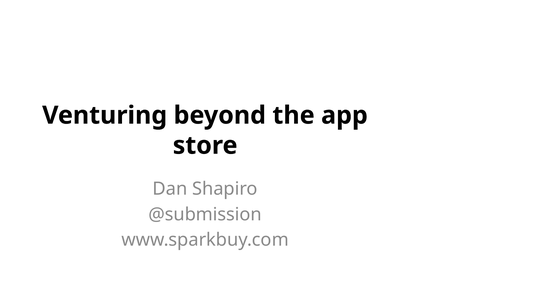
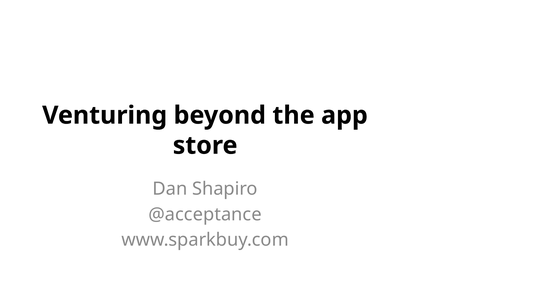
@submission: @submission -> @acceptance (205, 214)
